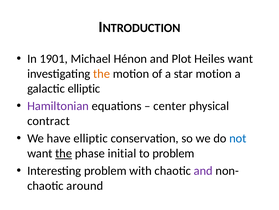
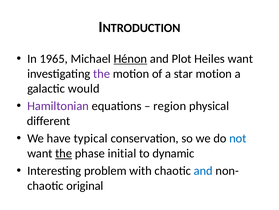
1901: 1901 -> 1965 (54, 59)
Hénon underline: none -> present (130, 59)
the colour: orange -> purple (102, 73)
galactic elliptic: elliptic -> would (84, 88)
center: center -> region (170, 106)
contract: contract -> different (49, 121)
have elliptic: elliptic -> typical (91, 138)
to problem: problem -> dynamic (173, 153)
and colour: purple -> blue (203, 170)
around: around -> original (85, 185)
